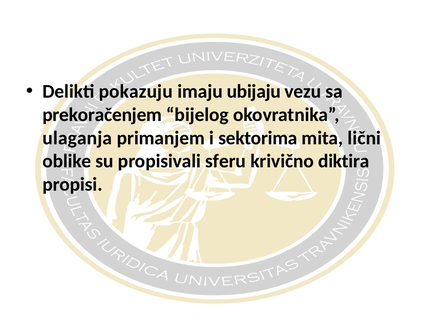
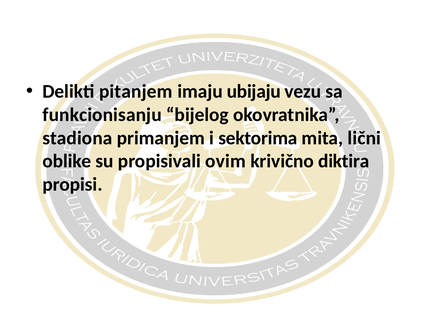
pokazuju: pokazuju -> pitanjem (136, 91)
prekoračenjem: prekoračenjem -> funkcionisanju (102, 114)
ulaganja: ulaganja -> stadiona (77, 138)
sferu: sferu -> ovim (226, 161)
